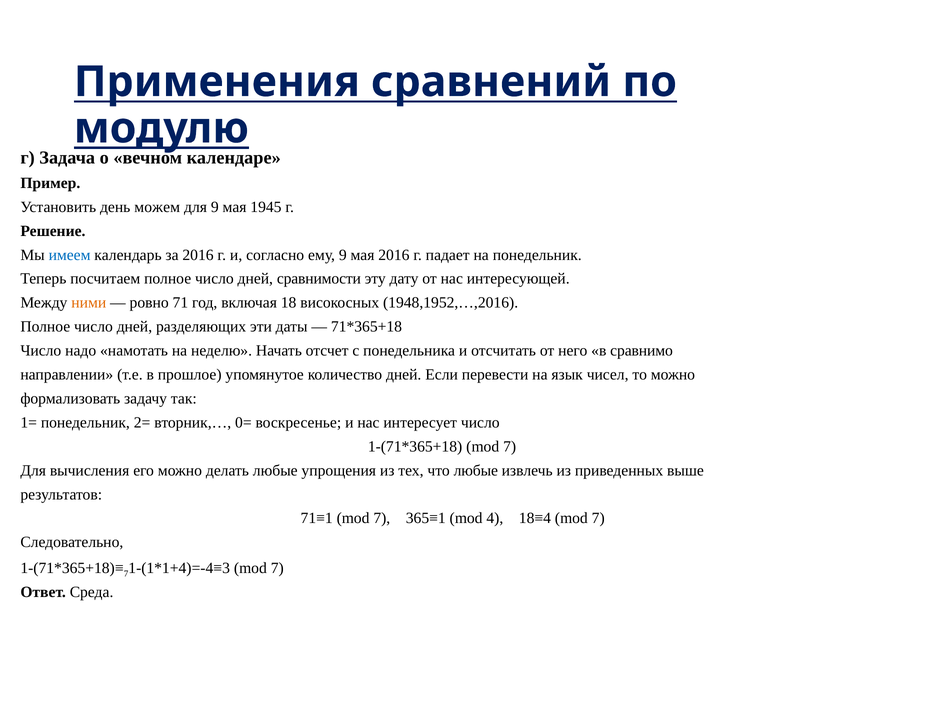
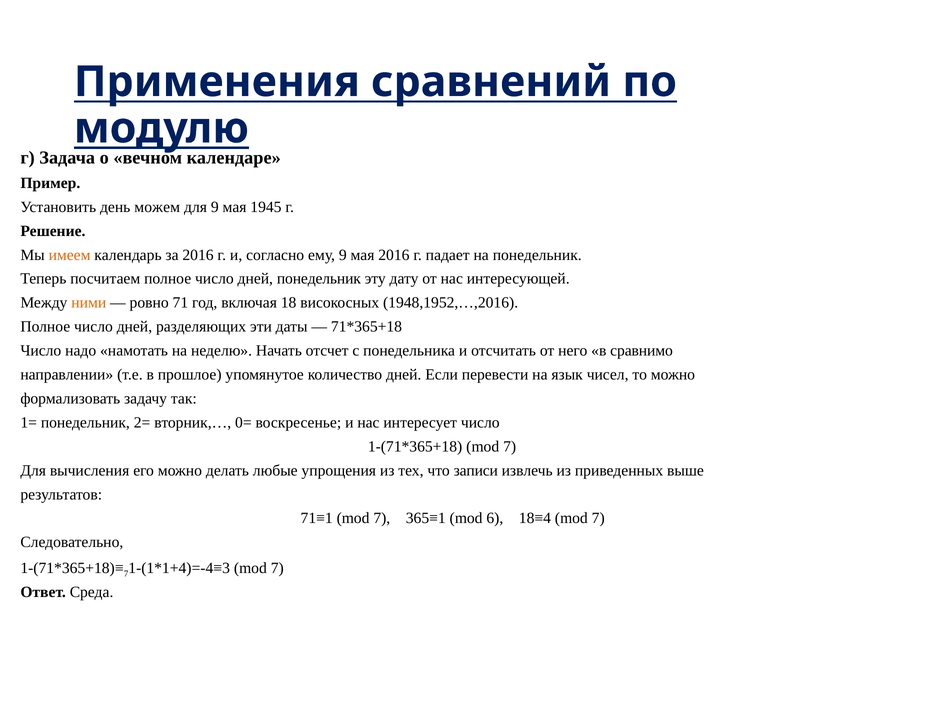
имеем colour: blue -> orange (70, 255)
дней сравнимости: сравнимости -> понедельник (319, 279)
что любые: любые -> записи (476, 470)
4: 4 -> 6 (495, 518)
